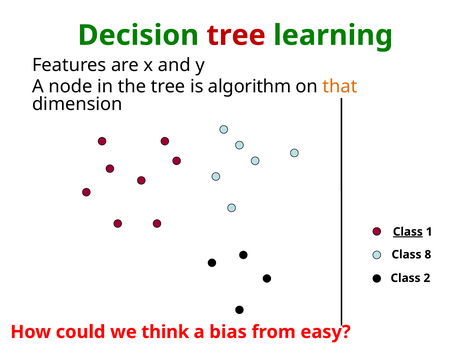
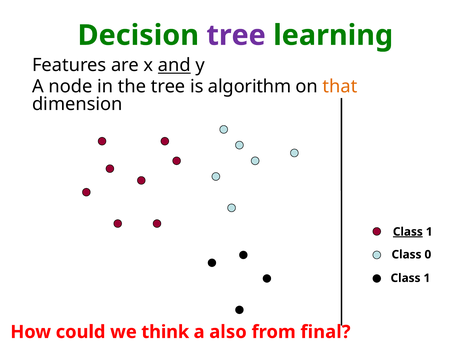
tree colour: red -> purple (236, 35)
and underline: none -> present (174, 65)
8: 8 -> 0 (428, 255)
2: 2 -> 1 (427, 278)
bias: bias -> also (228, 332)
easy: easy -> final (325, 332)
